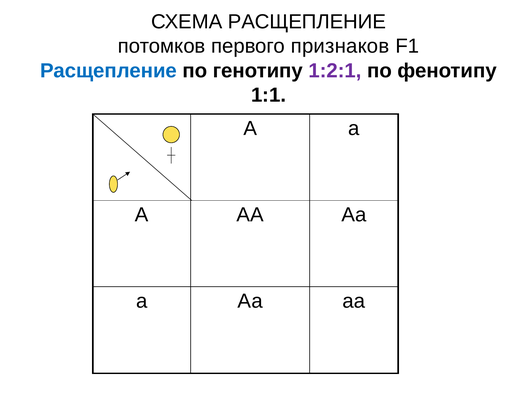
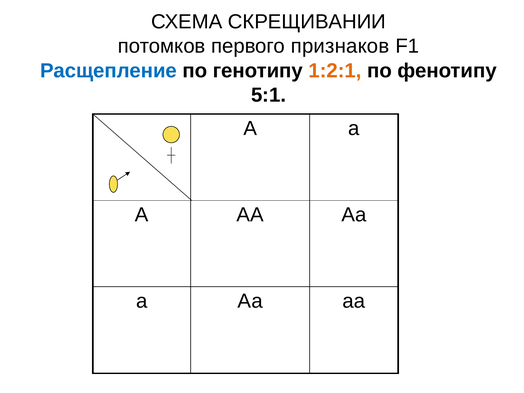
СХЕМА РАСЩЕПЛЕНИЕ: РАСЩЕПЛЕНИЕ -> СКРЕЩИВАНИИ (307, 22)
1:2:1 colour: purple -> orange (335, 71)
1:1: 1:1 -> 5:1 (269, 95)
